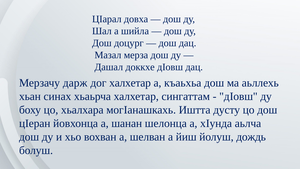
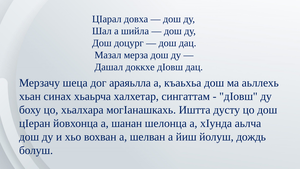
дарж: дарж -> шеца (75, 83)
дог халхетар: халхетар -> араяьлла (130, 83)
